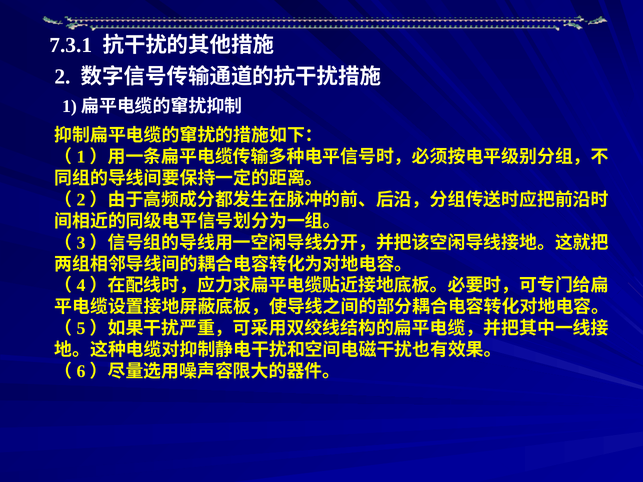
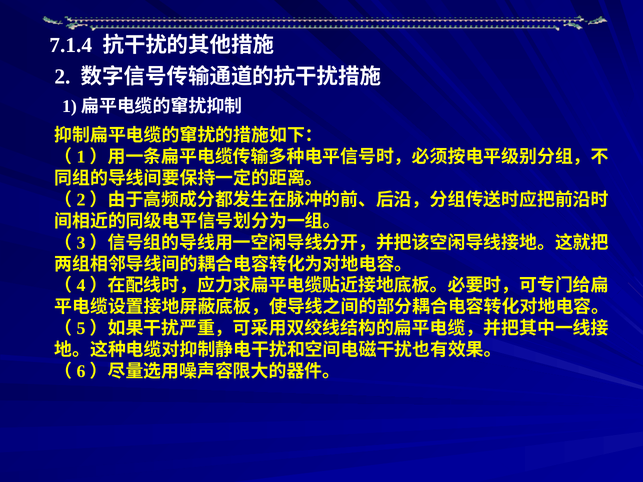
7.3.1: 7.3.1 -> 7.1.4 (71, 45)
